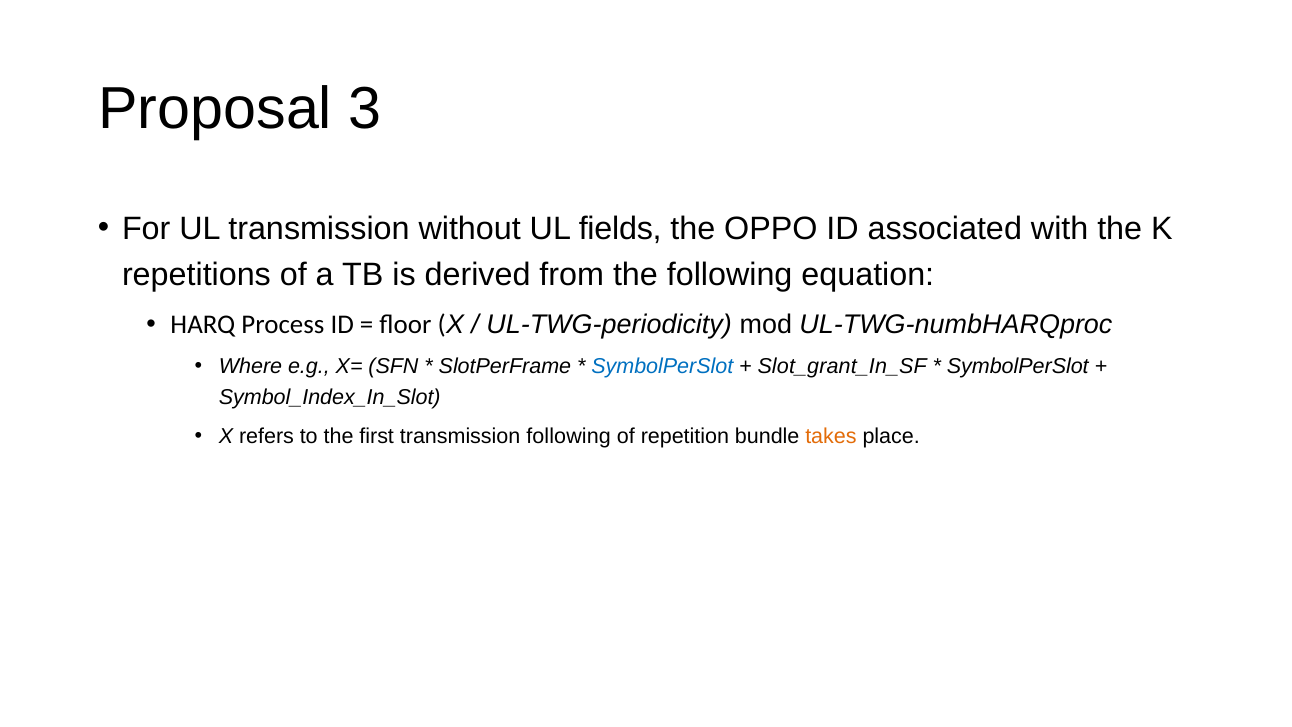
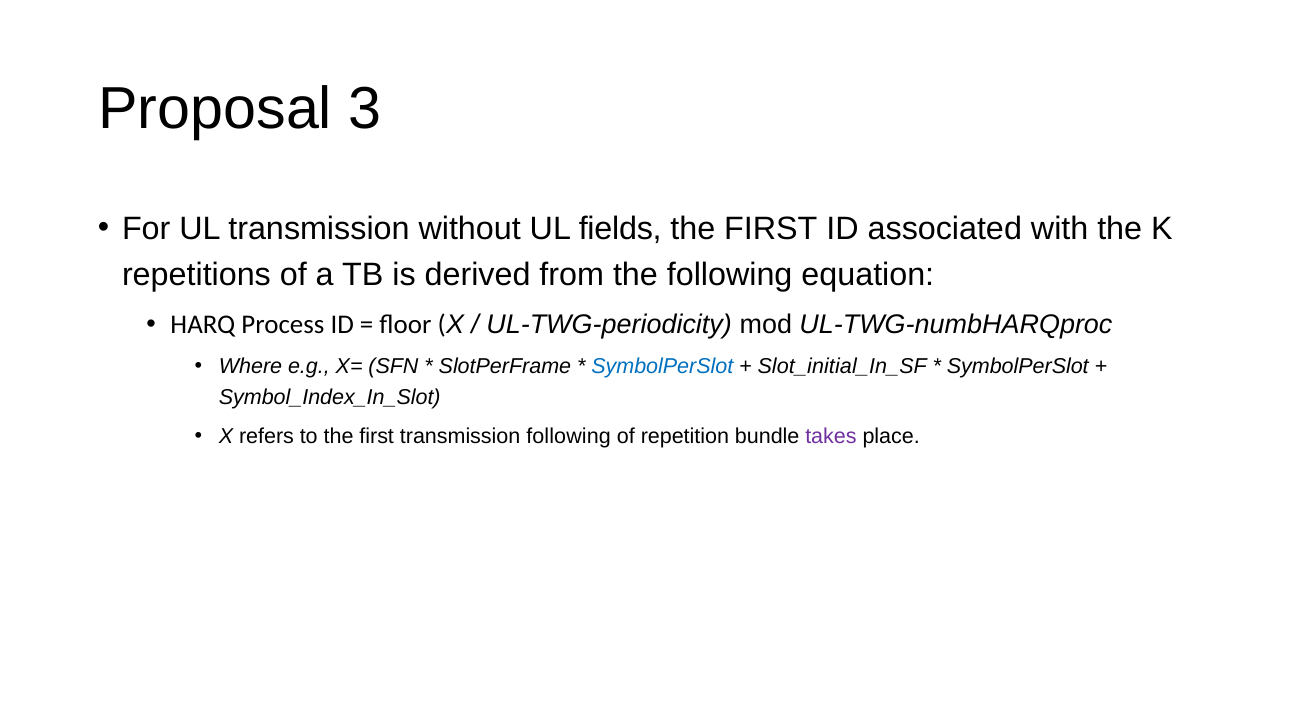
OPPO: OPPO -> FIRST (771, 228)
Slot_grant_In_SF: Slot_grant_In_SF -> Slot_initial_In_SF (842, 367)
takes colour: orange -> purple (831, 436)
